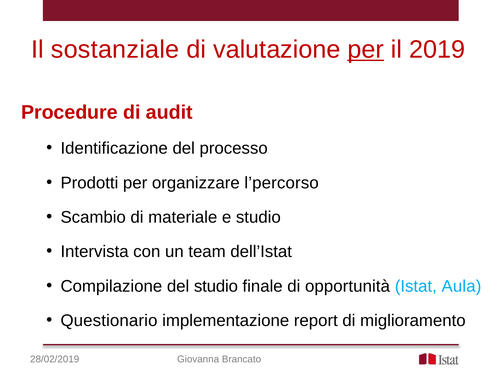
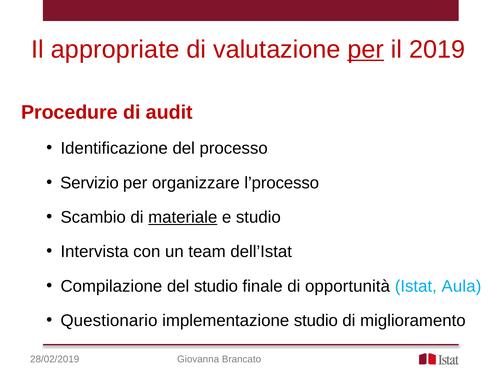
sostanziale: sostanziale -> appropriate (115, 49)
Prodotti: Prodotti -> Servizio (90, 183)
l’percorso: l’percorso -> l’processo (282, 183)
materiale underline: none -> present (183, 217)
implementazione report: report -> studio (316, 321)
